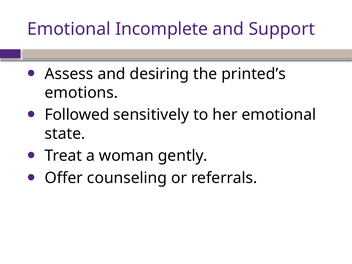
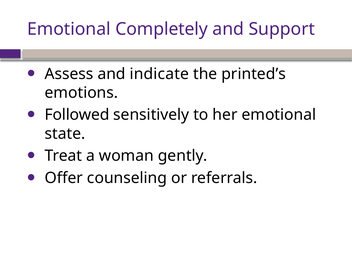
Incomplete: Incomplete -> Completely (162, 29)
desiring: desiring -> indicate (159, 74)
